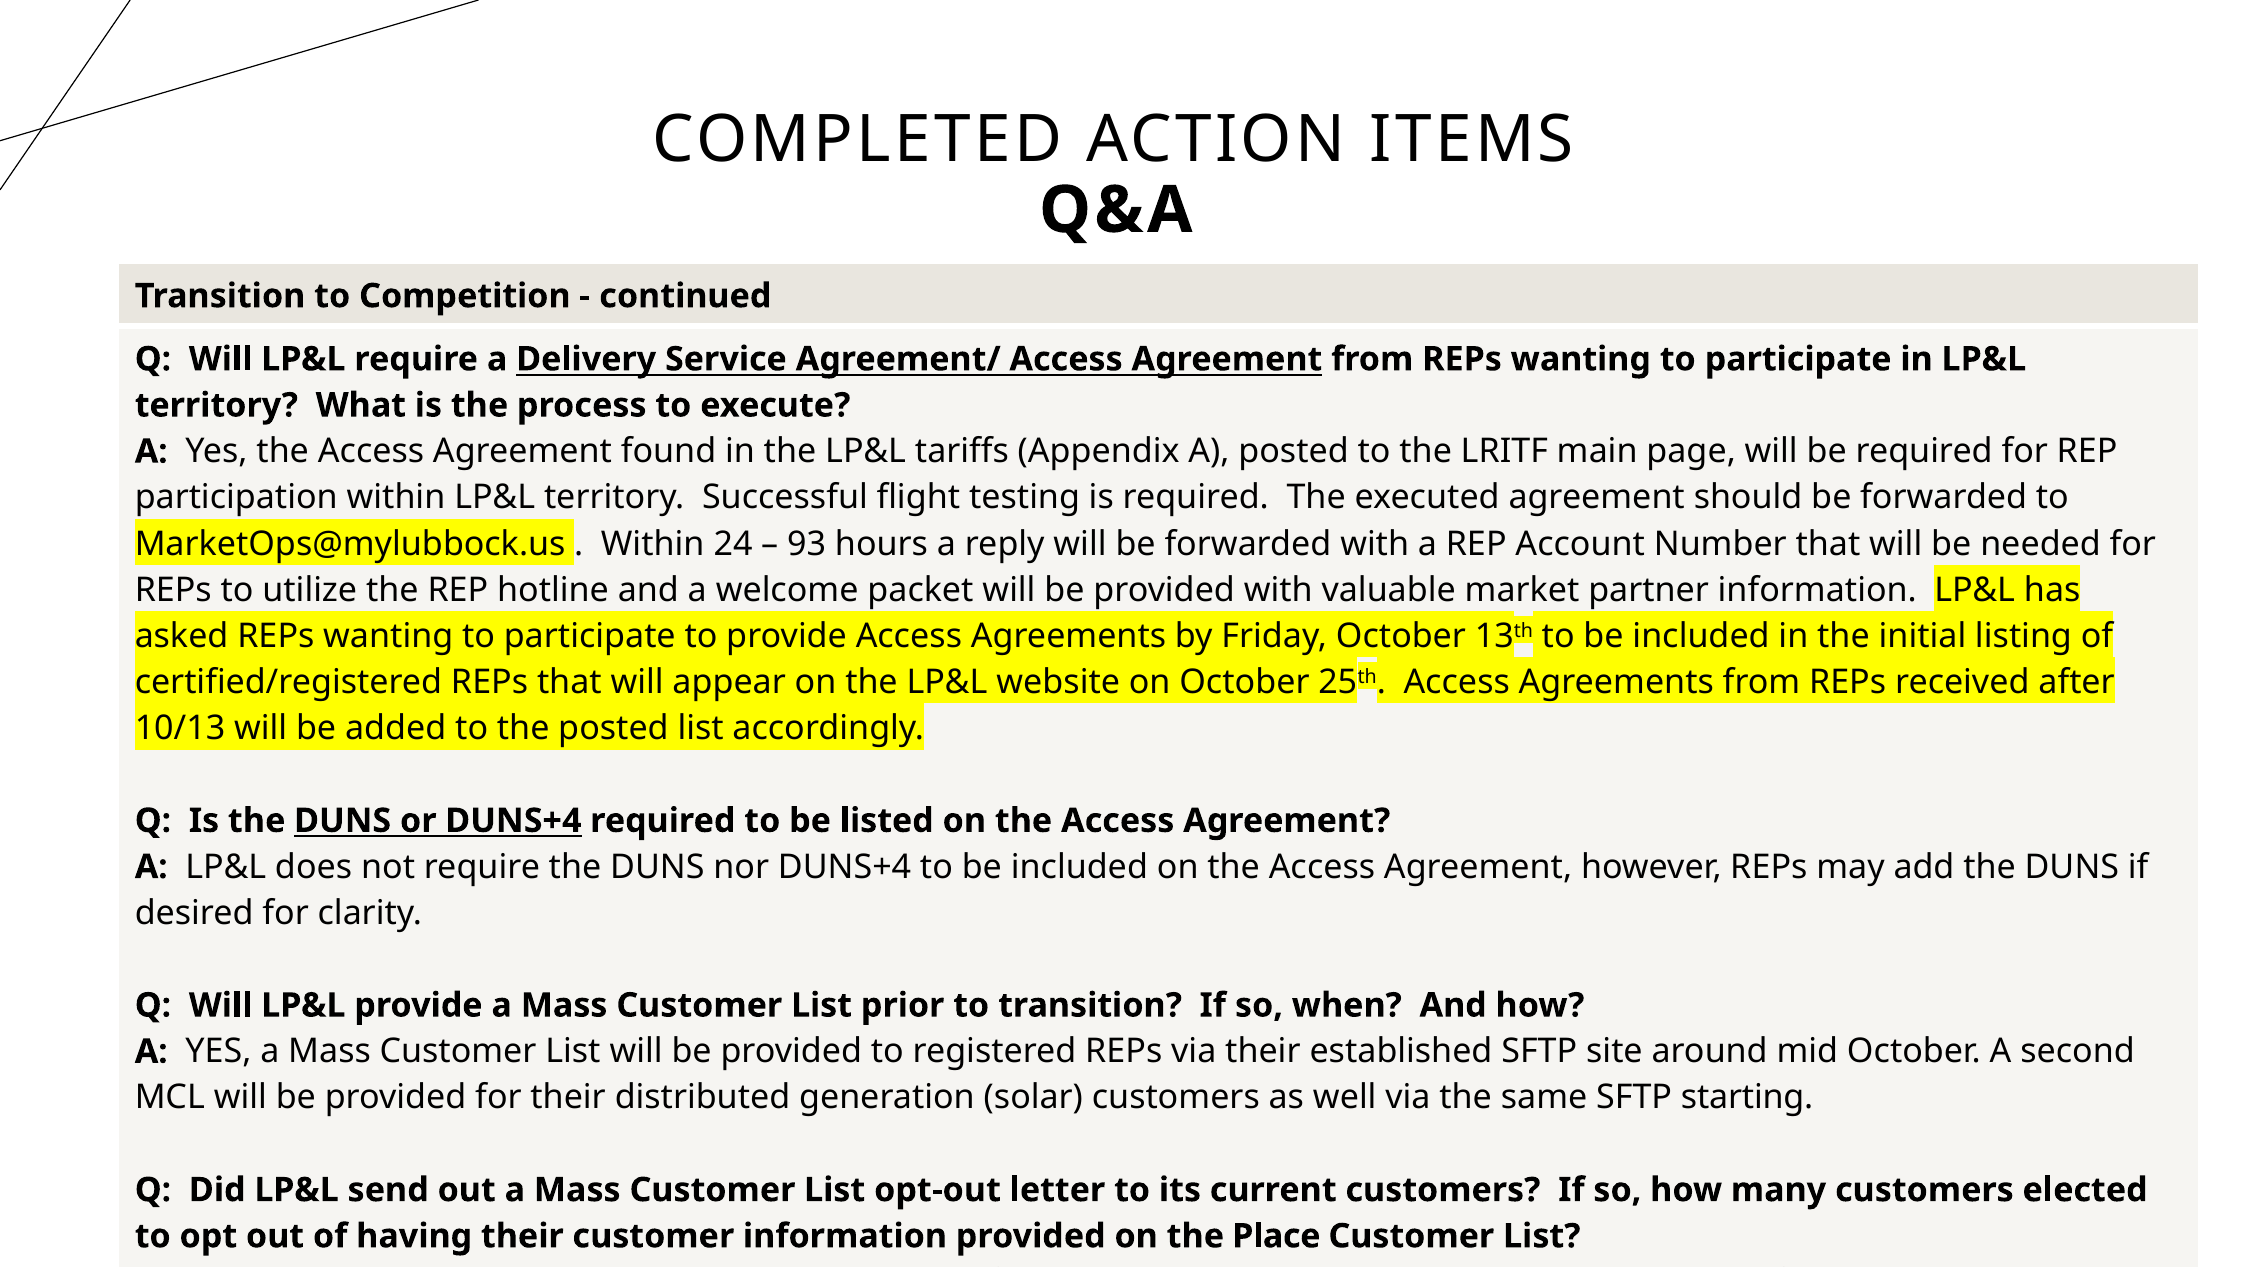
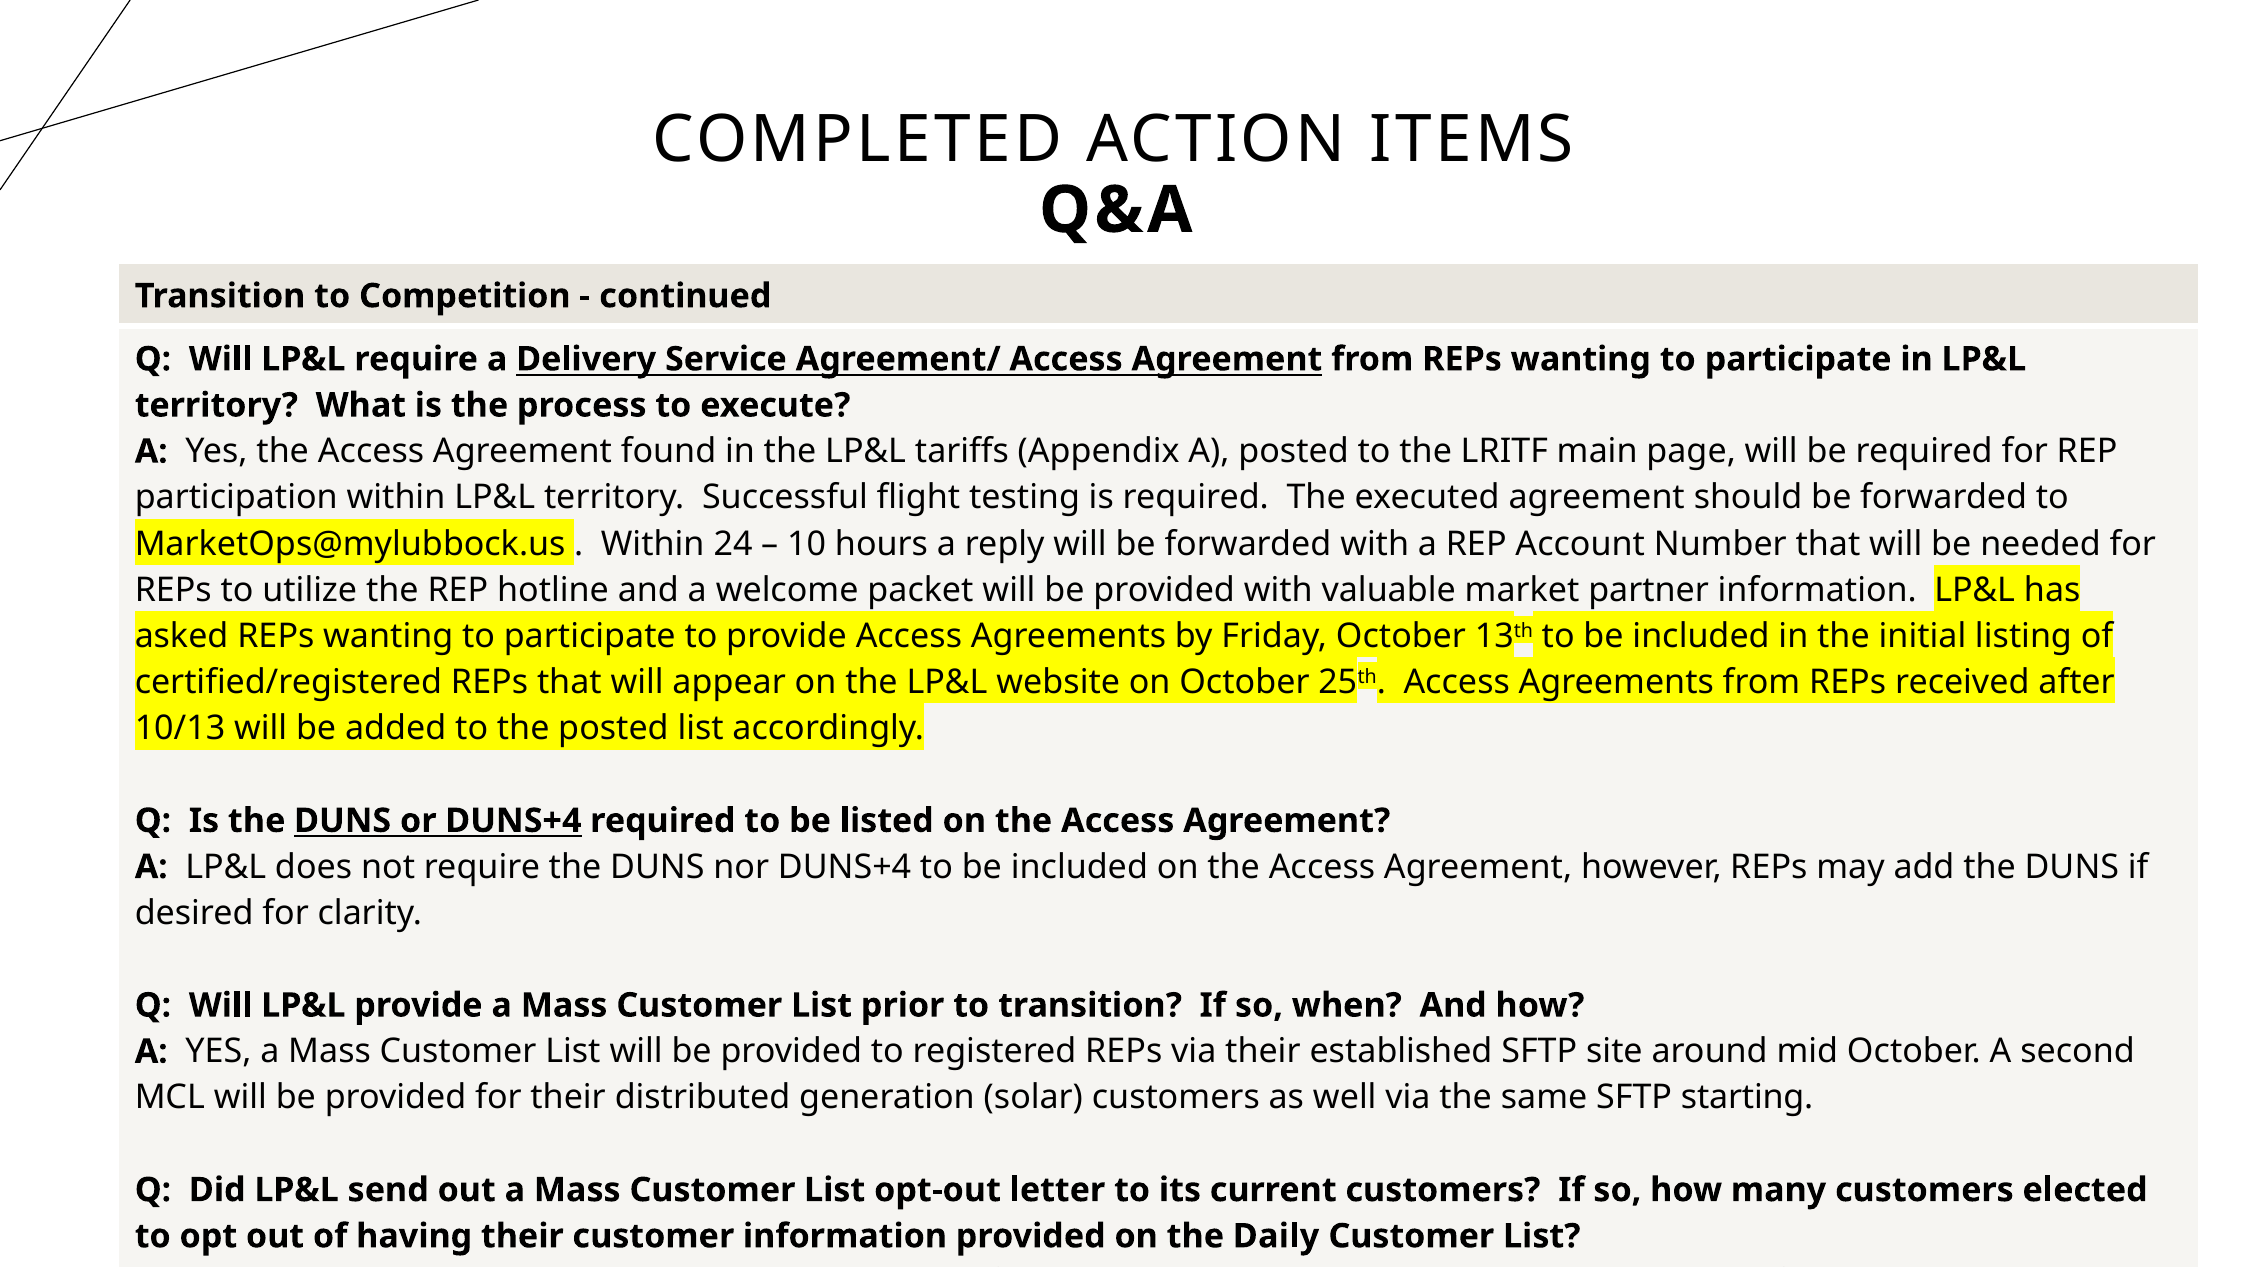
93: 93 -> 10 (807, 544)
Place: Place -> Daily (1276, 1236)
